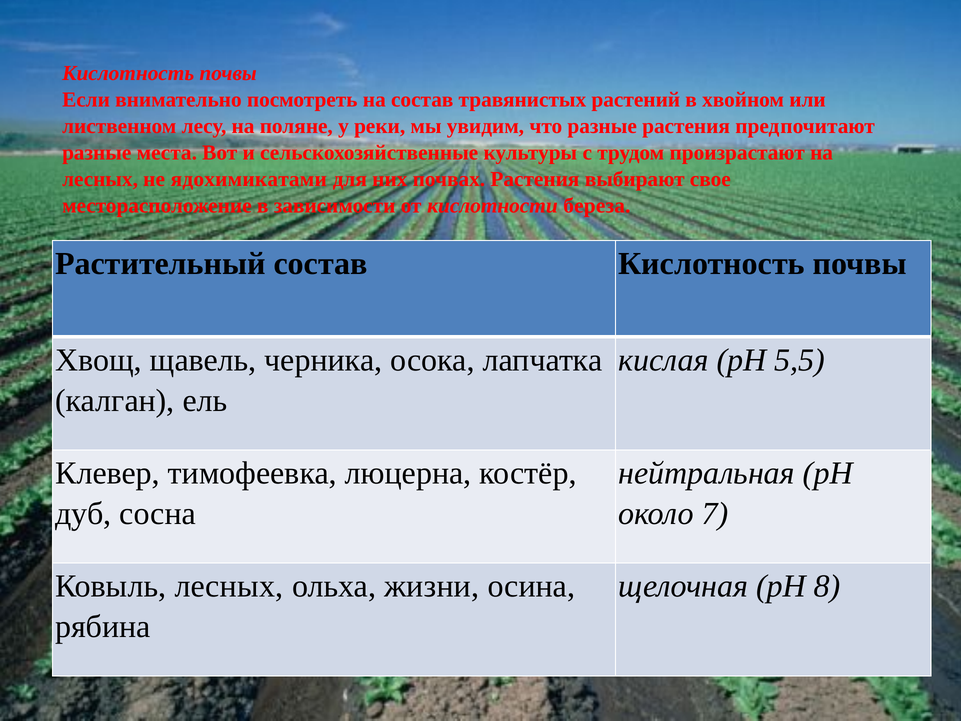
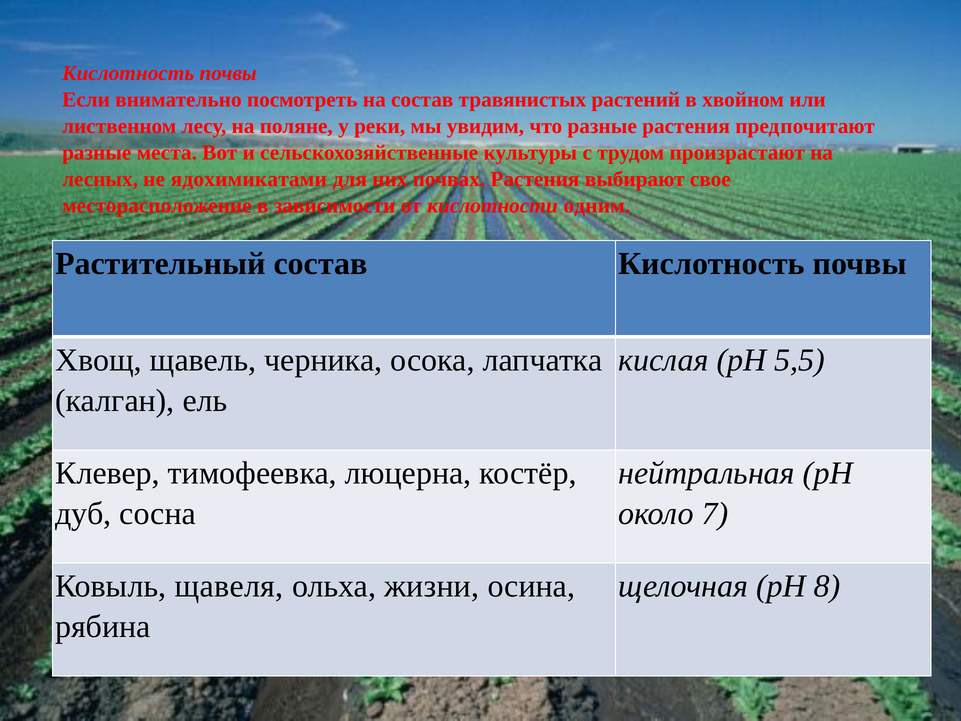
береза: береза -> одним (597, 205)
Ковыль лесных: лесных -> щавеля (229, 586)
